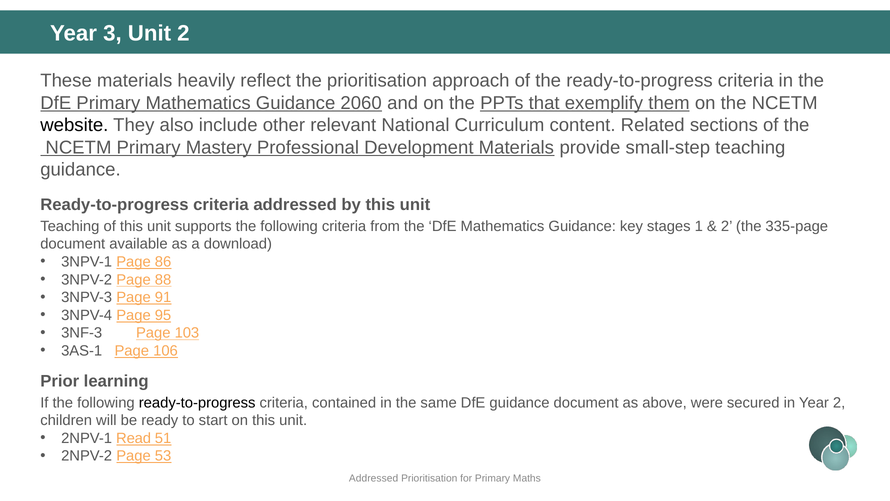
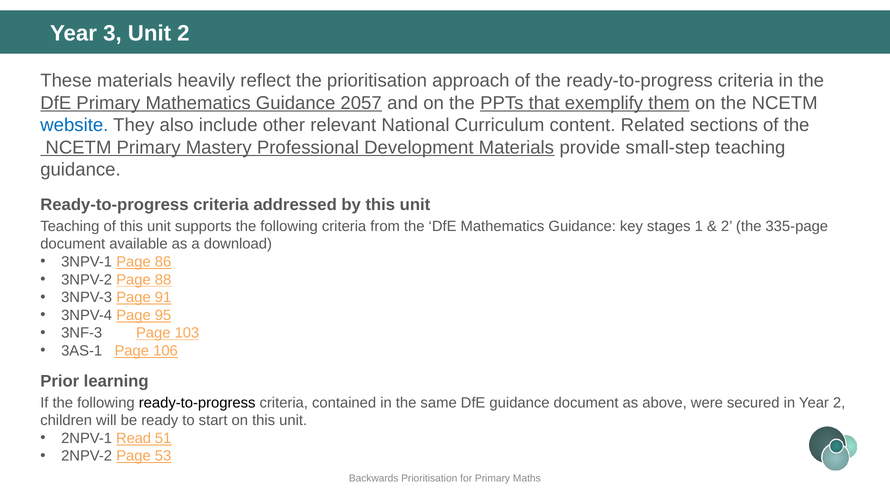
2060: 2060 -> 2057 (361, 103)
website colour: black -> blue (74, 125)
Addressed: Addressed -> Backwards (374, 478)
